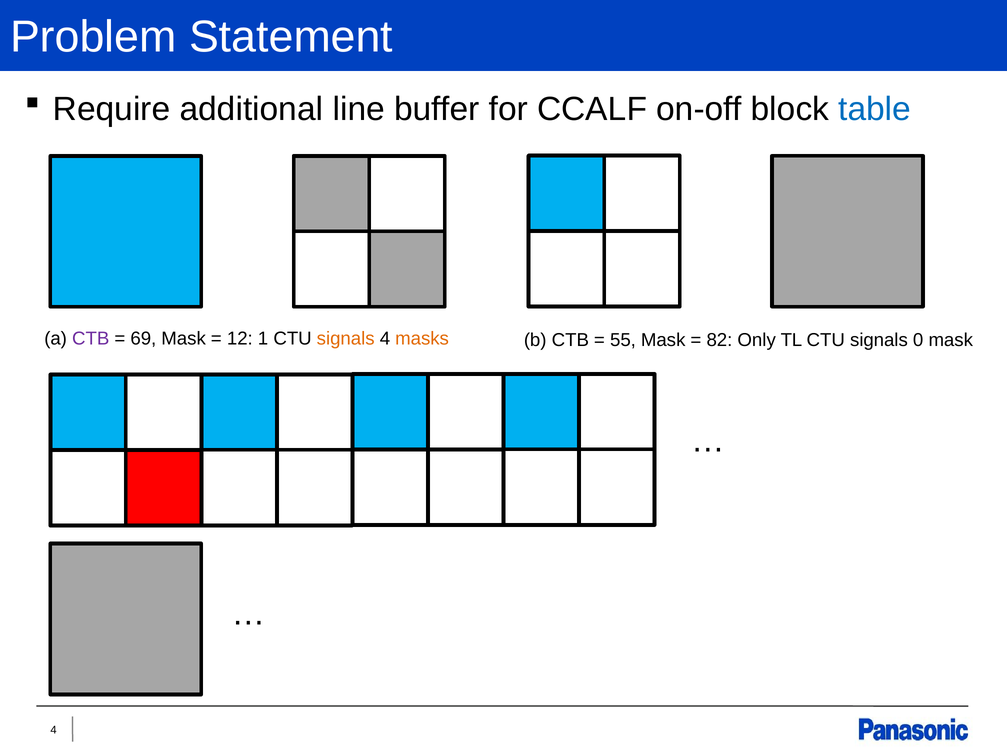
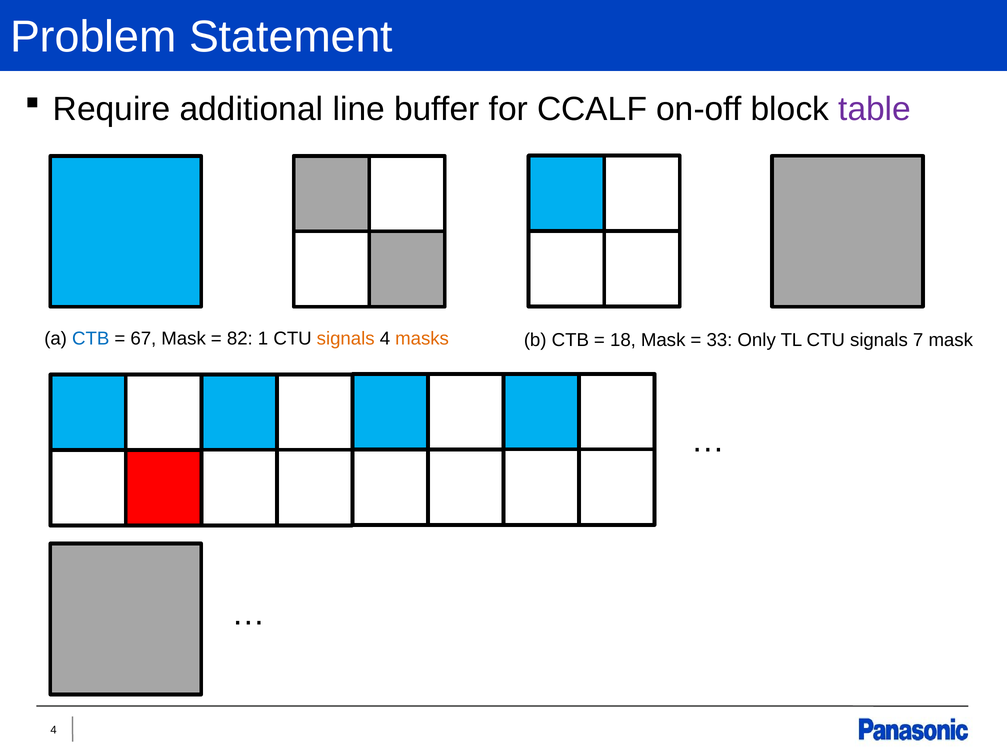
table colour: blue -> purple (875, 109)
CTB colour: purple -> blue (91, 339)
69: 69 -> 67 (143, 339)
12: 12 -> 82 (240, 339)
55: 55 -> 18 (623, 340)
82: 82 -> 33 (719, 340)
0: 0 -> 7 (918, 340)
